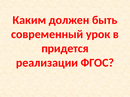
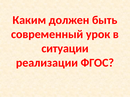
придется: придется -> ситуации (65, 49)
